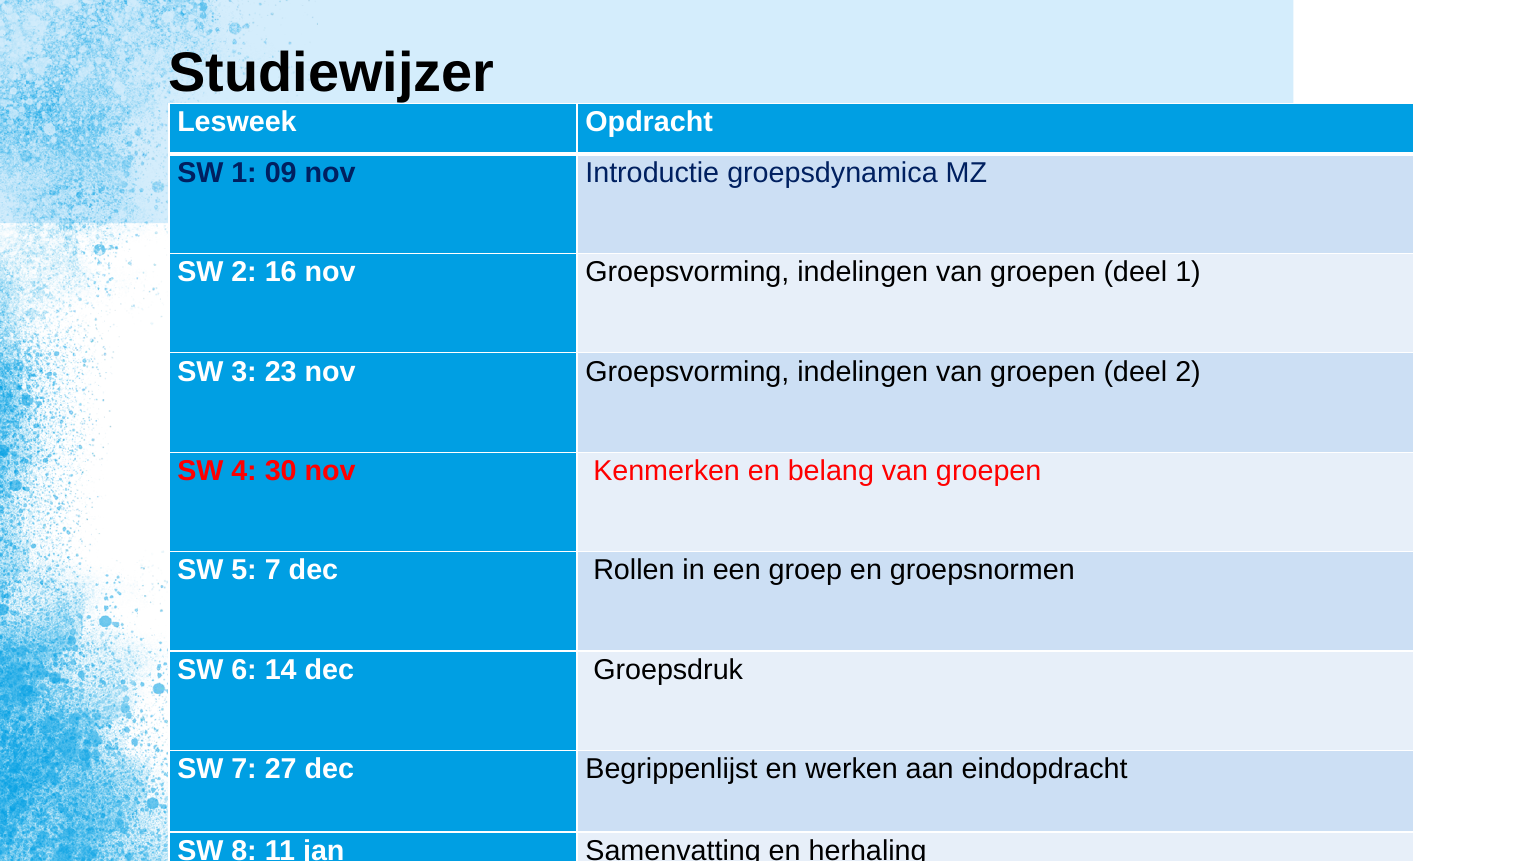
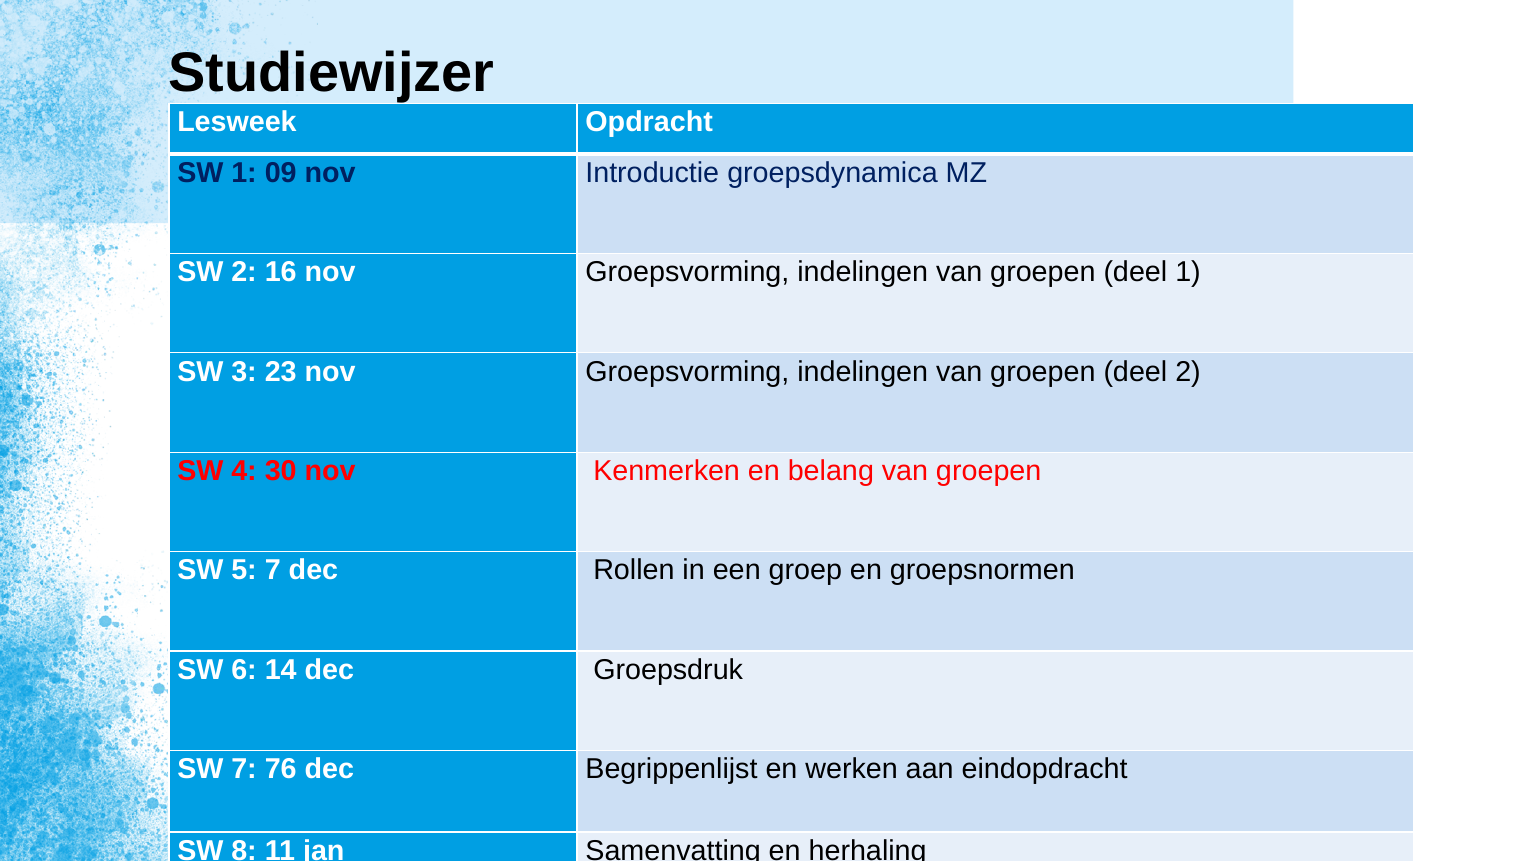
27: 27 -> 76 (281, 769)
